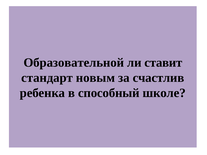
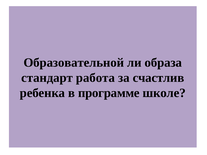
ставит: ставит -> образа (163, 63)
новым: новым -> работа (95, 78)
способный: способный -> программе (109, 93)
